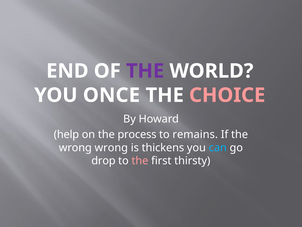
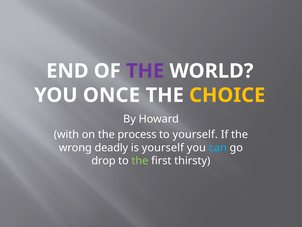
CHOICE colour: pink -> yellow (227, 95)
help: help -> with (66, 134)
to remains: remains -> yourself (195, 134)
wrong wrong: wrong -> deadly (111, 147)
is thickens: thickens -> yourself (163, 147)
the colour: pink -> light green (140, 160)
